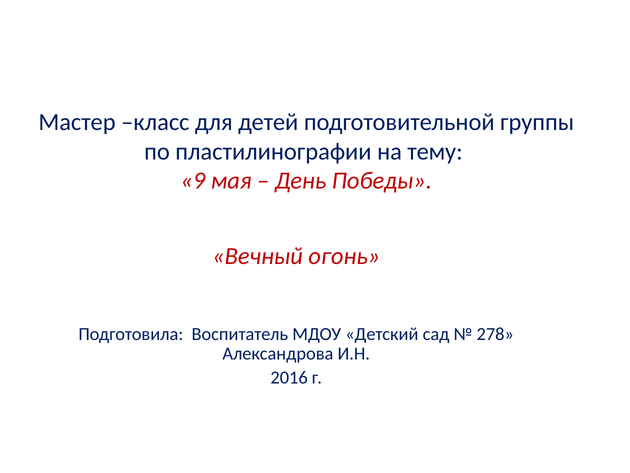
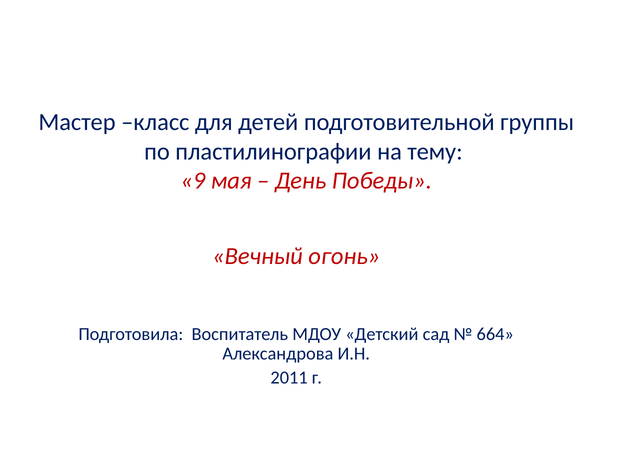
278: 278 -> 664 (495, 334)
2016: 2016 -> 2011 (289, 377)
